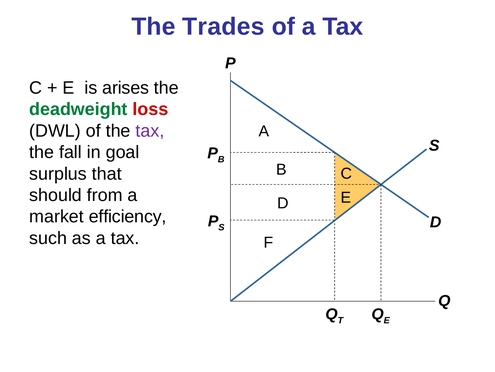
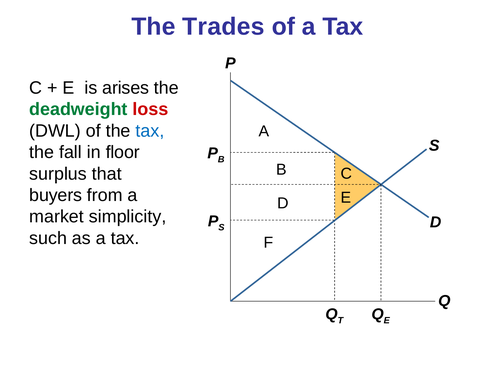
tax colour: purple -> blue (150, 131)
goal: goal -> floor (123, 152)
should: should -> buyers (56, 195)
efficiency: efficiency -> simplicity (128, 216)
